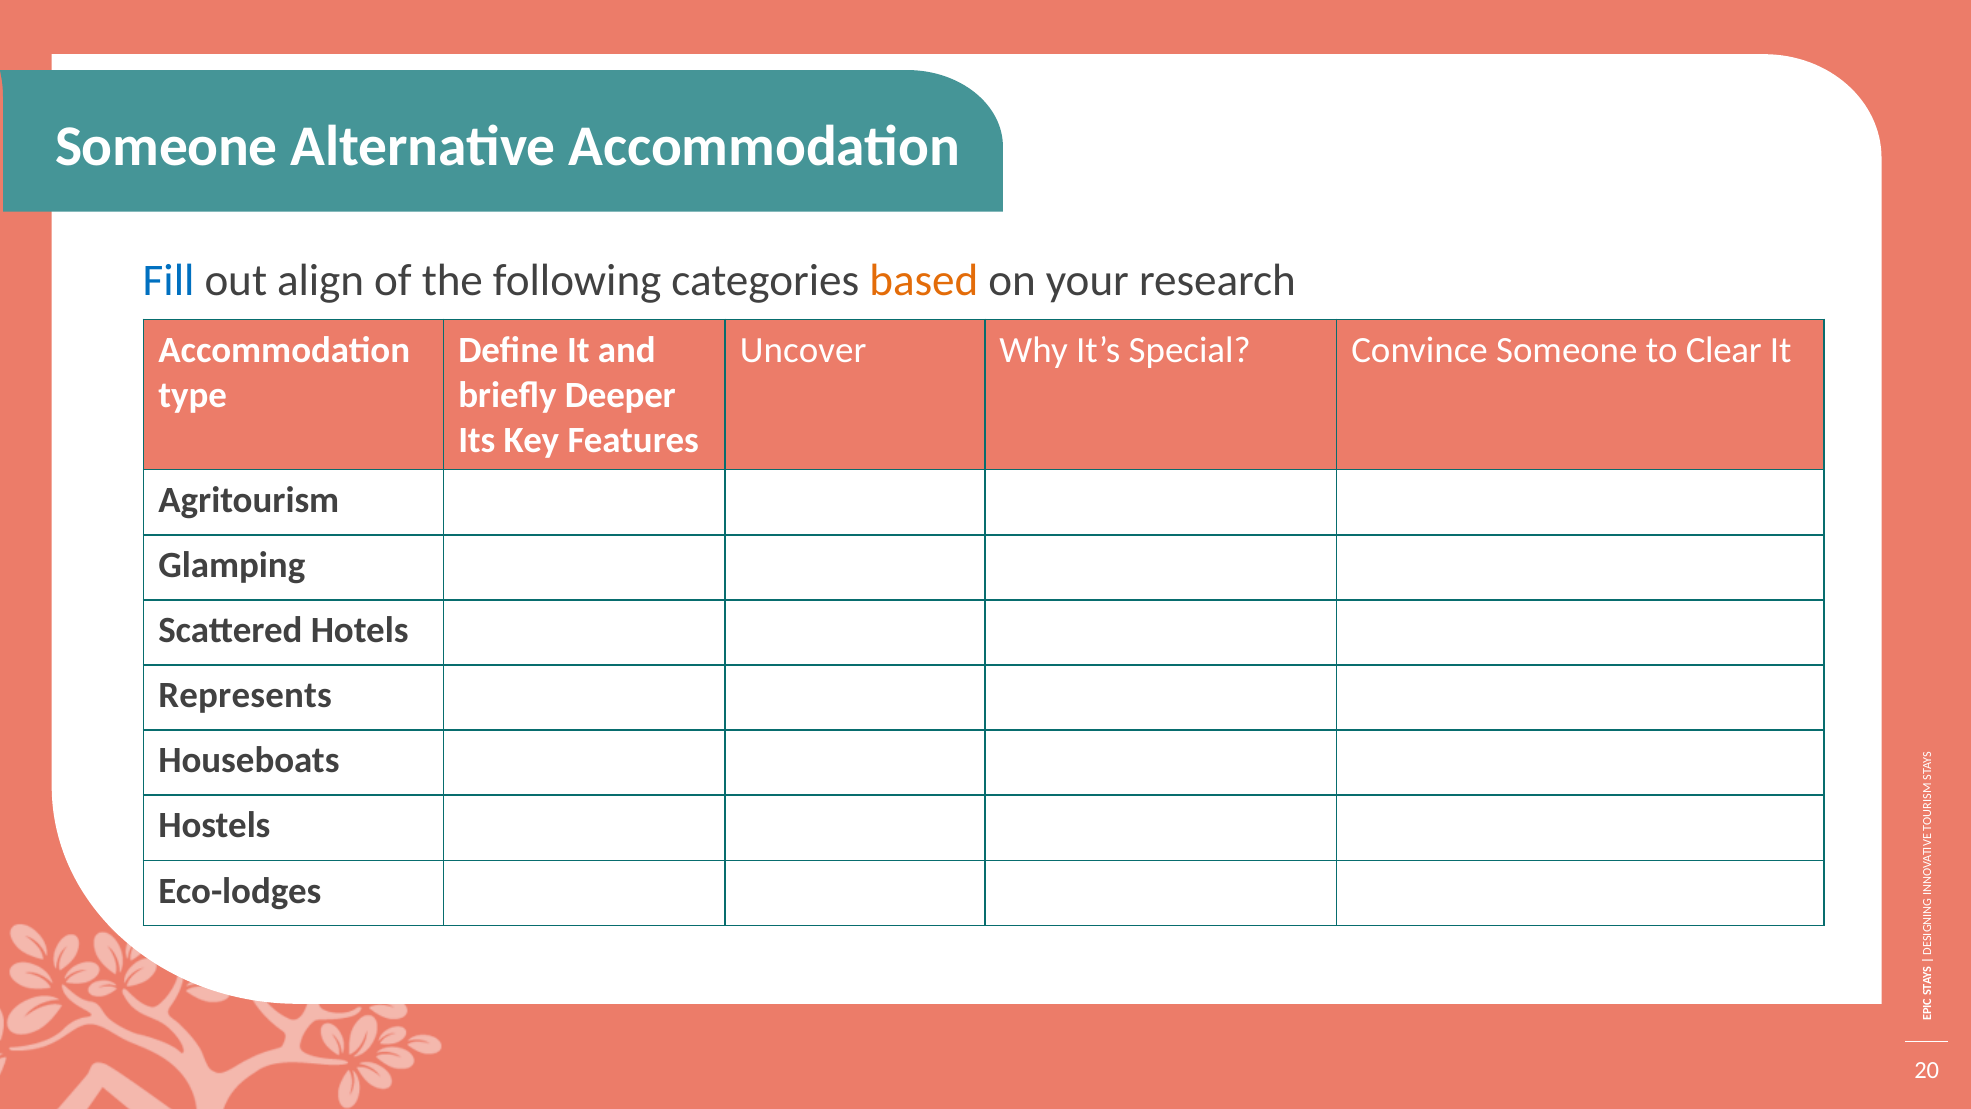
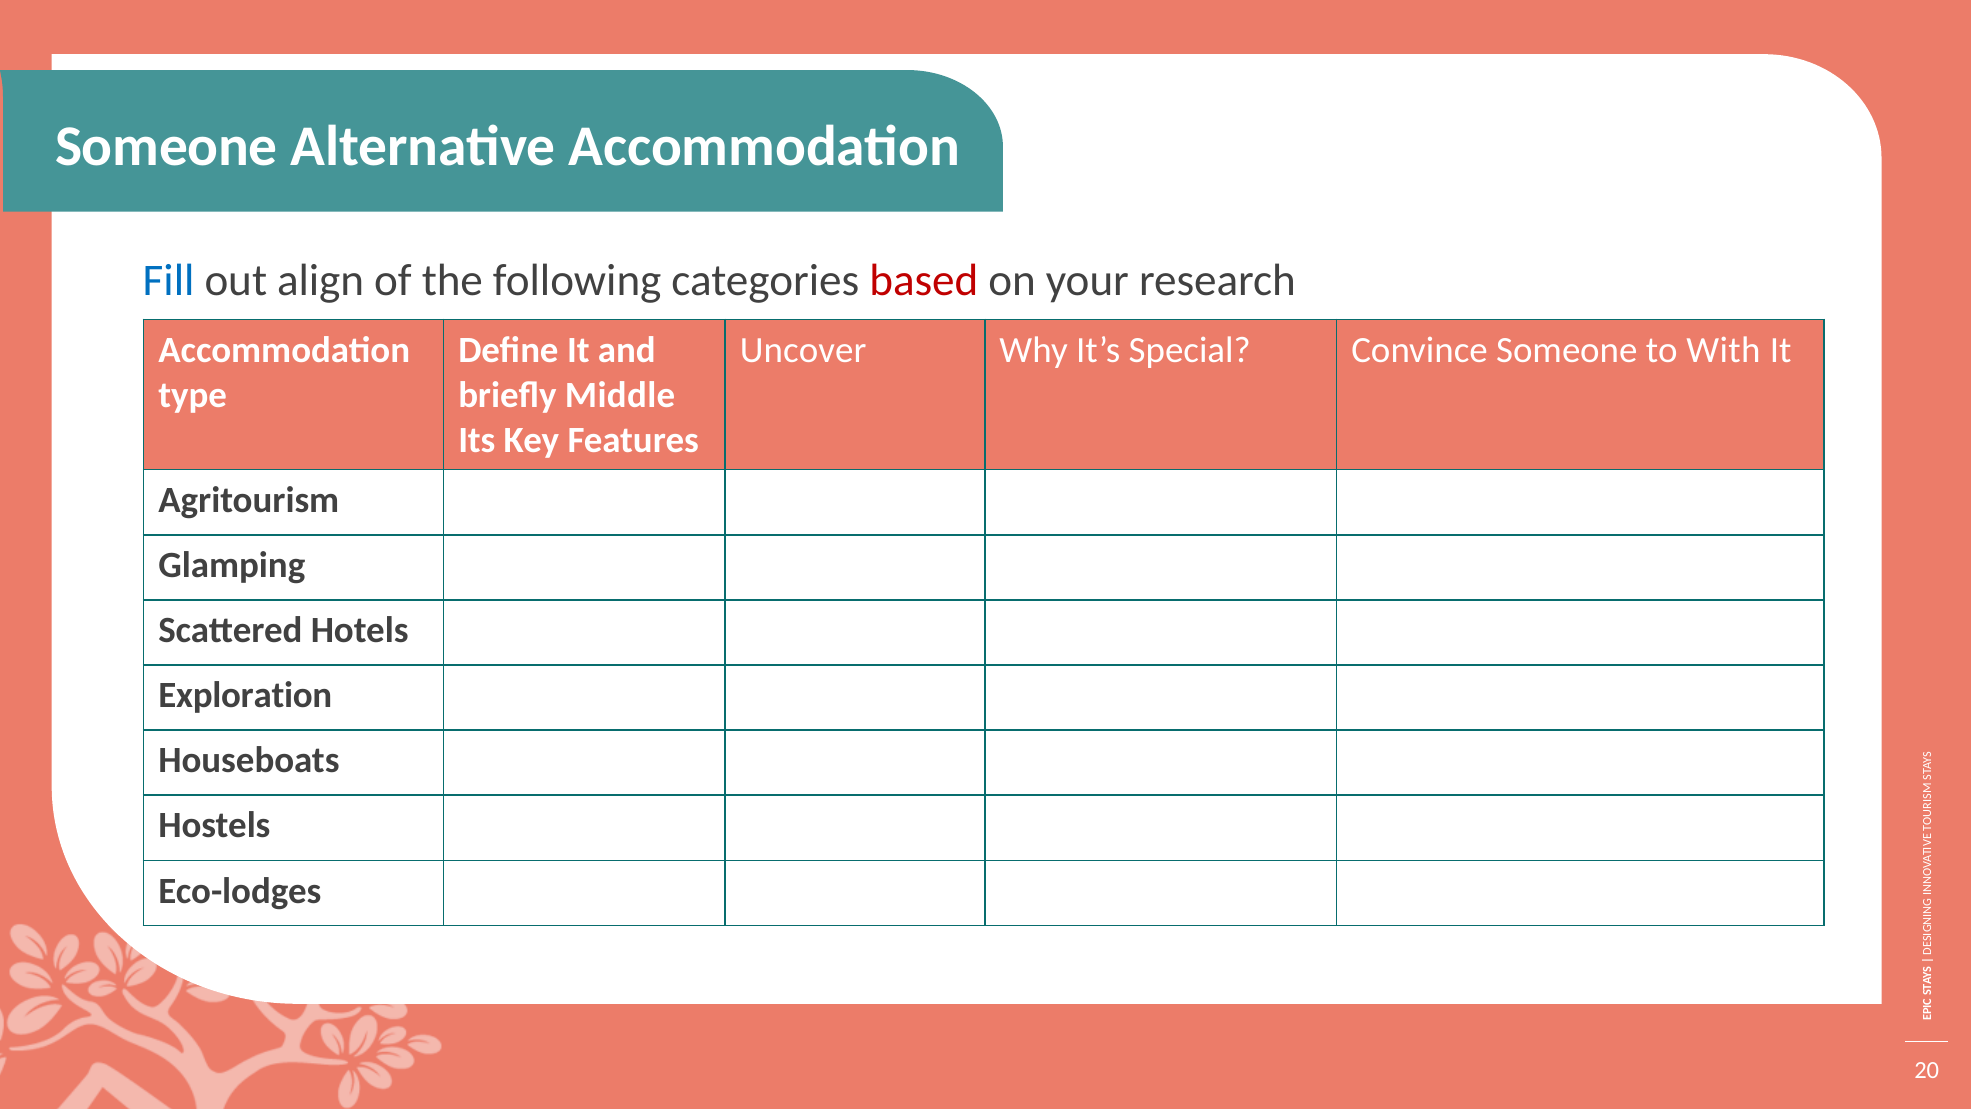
based colour: orange -> red (924, 281)
Clear: Clear -> With (1723, 350)
Deeper: Deeper -> Middle (620, 395)
Represents: Represents -> Exploration (245, 695)
